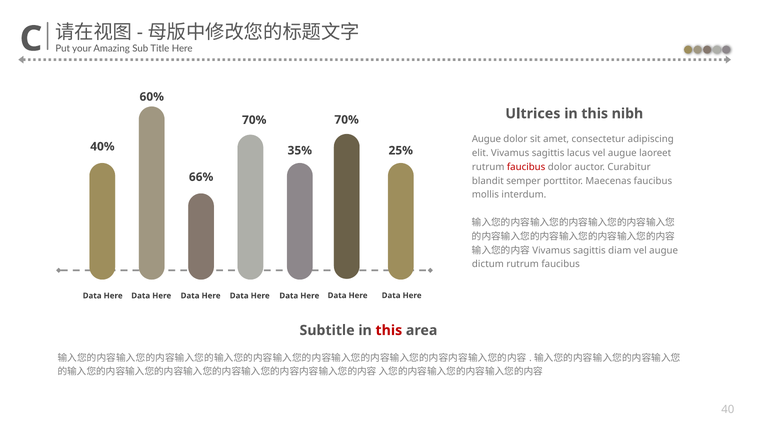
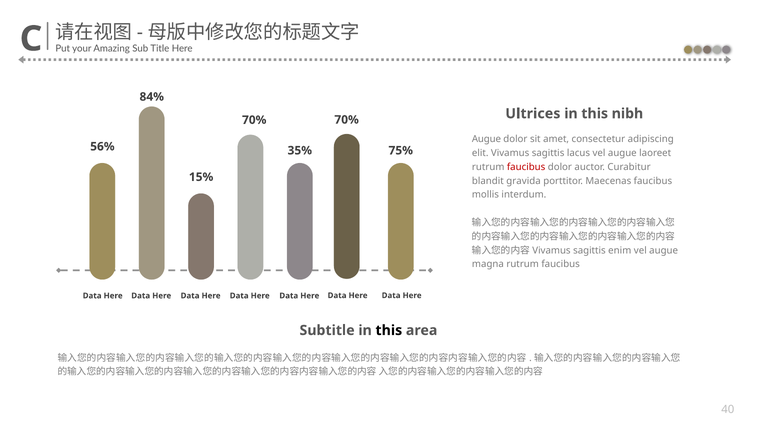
60%: 60% -> 84% (152, 97)
40%: 40% -> 56% (102, 147)
25%: 25% -> 75% (401, 151)
66%: 66% -> 15% (201, 177)
semper: semper -> gravida (523, 181)
diam: diam -> enim (620, 251)
dictum: dictum -> magna (488, 264)
this colour: red -> black (389, 331)
